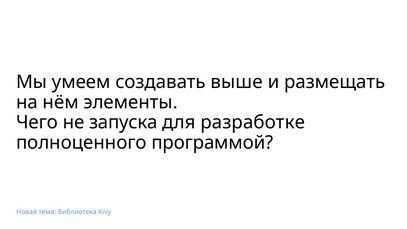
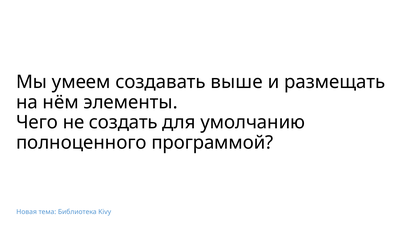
запуска: запуска -> создать (123, 122)
разработке: разработке -> умолчанию (253, 122)
